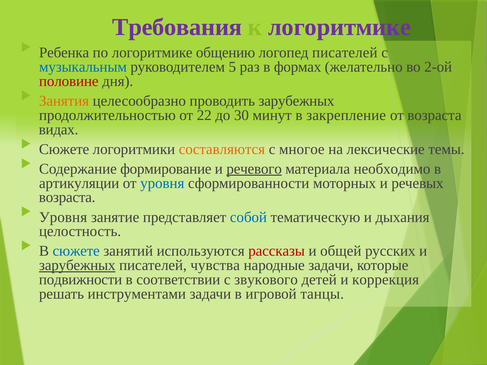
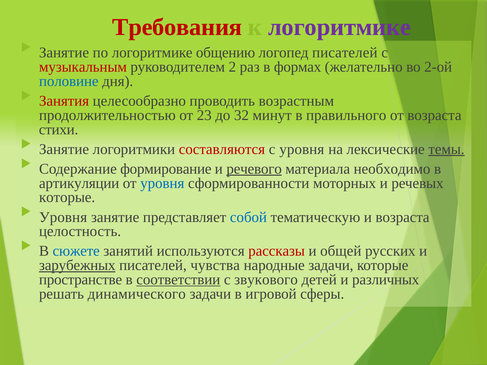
Требования colour: purple -> red (177, 27)
Ребенка: Ребенка -> Занятие (64, 53)
музыкальным colour: blue -> red (83, 67)
5: 5 -> 2 (232, 67)
половине colour: red -> blue (69, 81)
Занятия colour: orange -> red (64, 101)
проводить зарубежных: зарубежных -> возрастным (296, 101)
22: 22 -> 23 (204, 115)
30: 30 -> 32 (241, 115)
закрепление: закрепление -> правильного (346, 115)
видах: видах -> стихи (59, 130)
Сюжете: Сюжете -> Занятие (64, 149)
составляются colour: orange -> red (222, 149)
с многое: многое -> уровня (302, 149)
темы underline: none -> present (446, 149)
возраста: возраста -> которые (67, 198)
и дыхания: дыхания -> возраста (402, 217)
подвижности: подвижности -> пространстве (81, 280)
соответствии underline: none -> present (178, 280)
коррекция: коррекция -> различных (386, 280)
инструментами: инструментами -> динамического (137, 294)
танцы: танцы -> сферы (322, 294)
